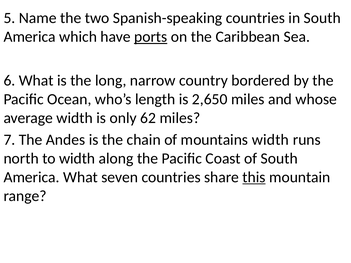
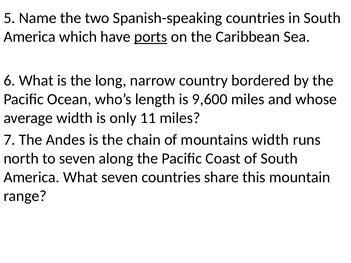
2,650: 2,650 -> 9,600 (210, 99)
62: 62 -> 11 (148, 118)
to width: width -> seven (77, 159)
this underline: present -> none (254, 177)
